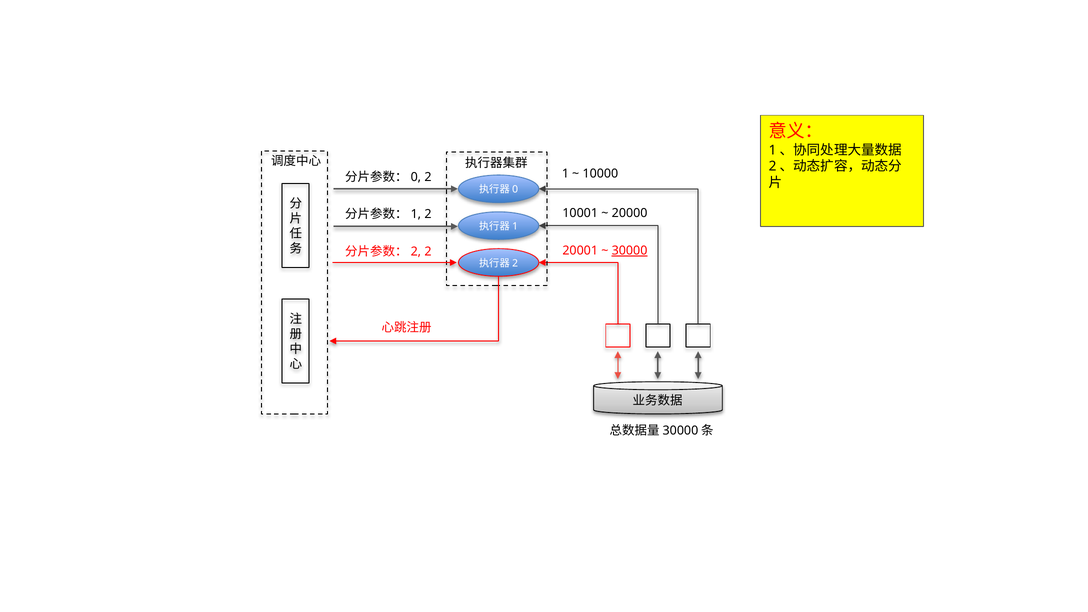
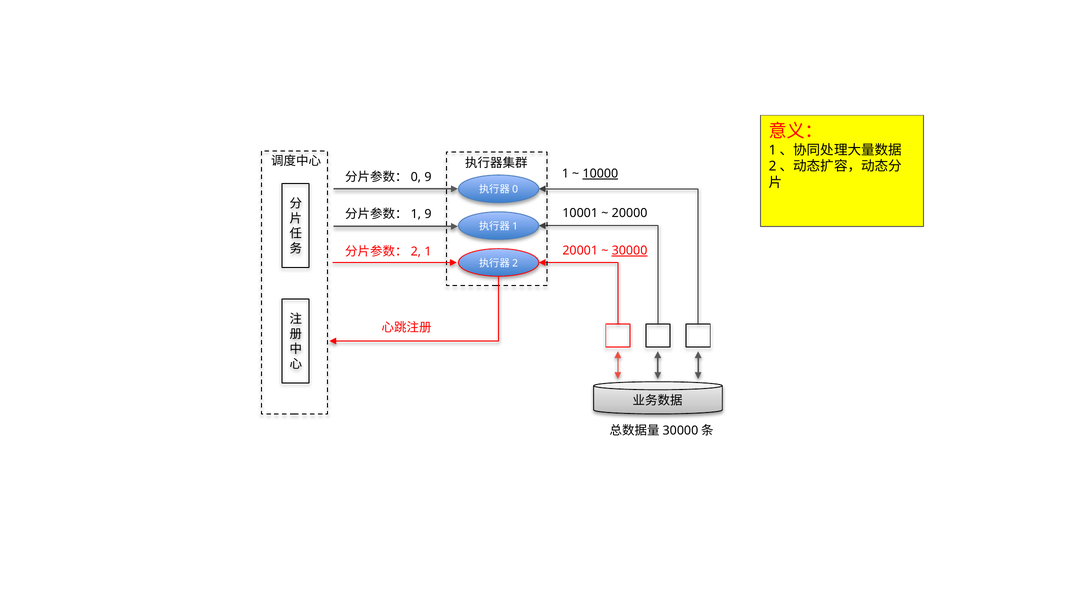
10000 underline: none -> present (600, 174)
2: 2 -> 9 (428, 177)
2: 2 -> 9 (428, 214)
2: 2 -> 1 (428, 252)
